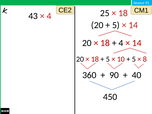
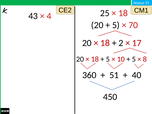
14: 14 -> 70 (133, 25)
4: 4 -> 2 (121, 43)
14: 14 -> 17 (137, 43)
90: 90 -> 51 (114, 75)
